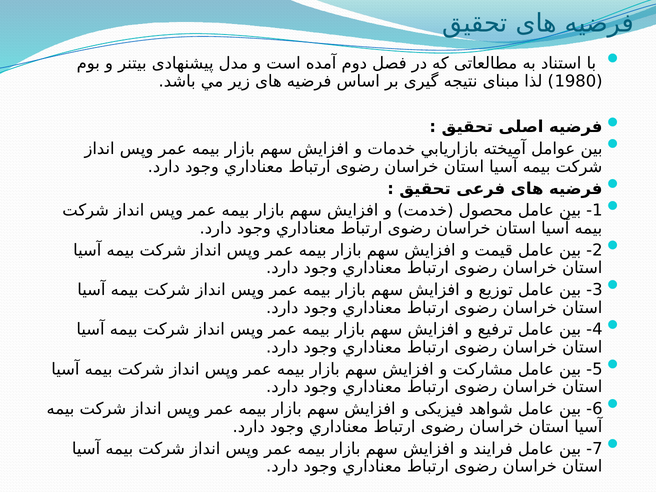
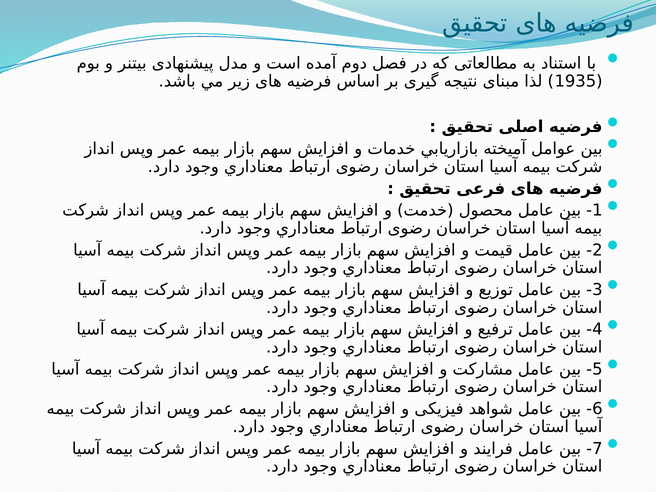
1980: 1980 -> 1935 (575, 81)
